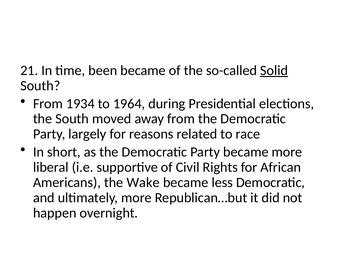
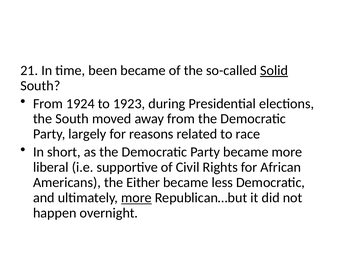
1934: 1934 -> 1924 (80, 104)
1964: 1964 -> 1923 (129, 104)
Wake: Wake -> Either (143, 183)
more underline: none -> present (136, 198)
